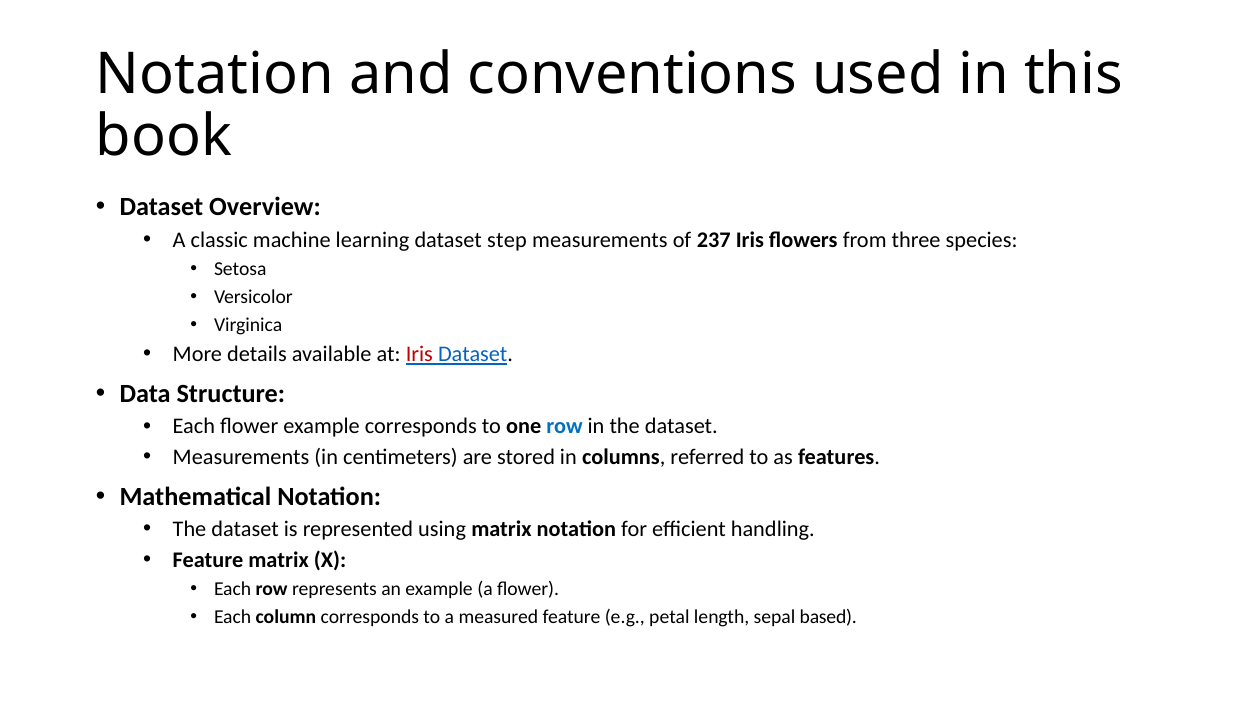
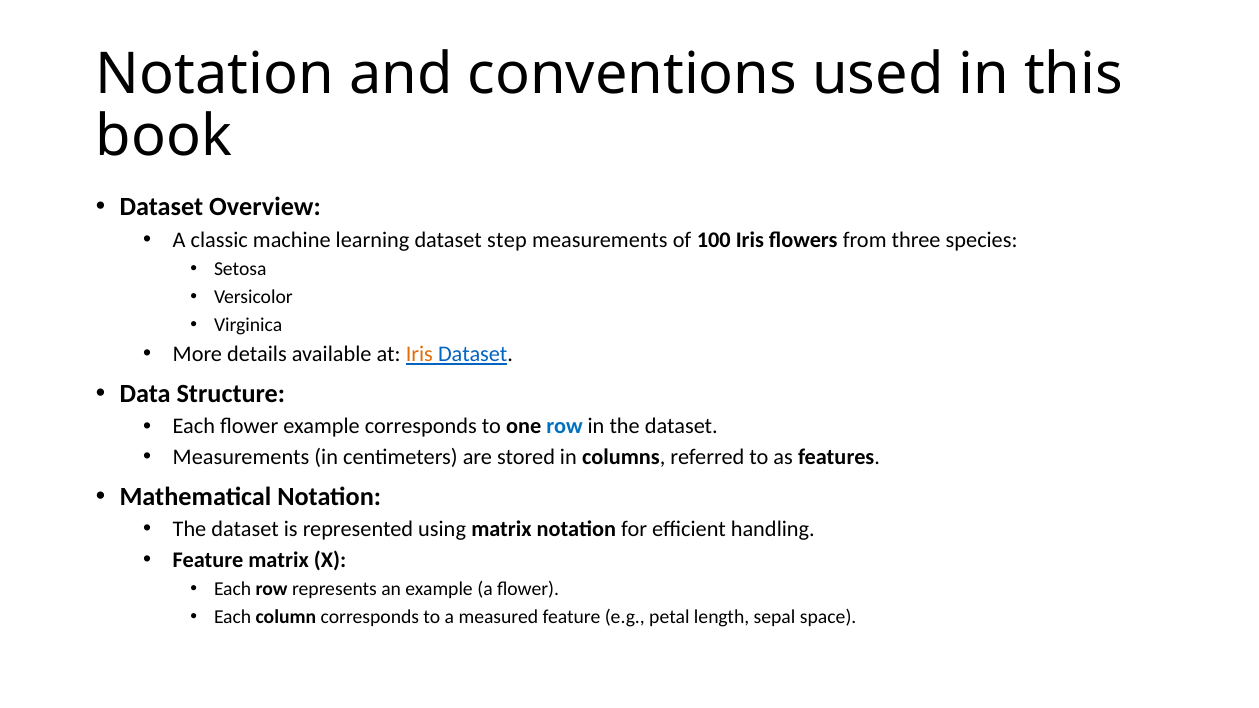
237: 237 -> 100 (714, 240)
Iris colour: red -> orange (419, 354)
based: based -> space (828, 617)
